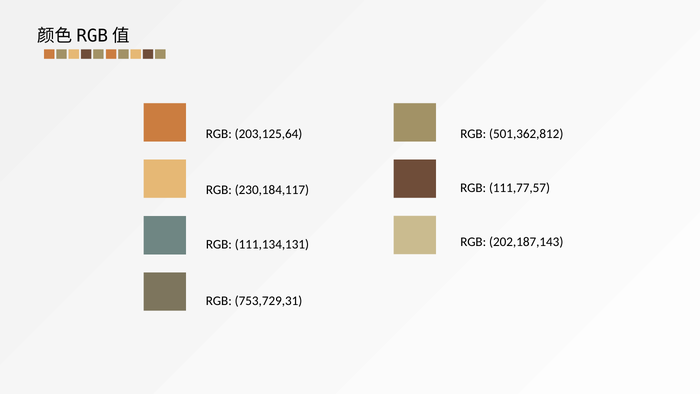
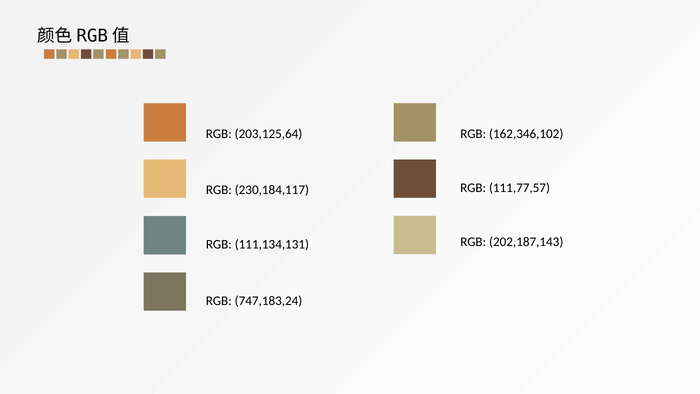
501,362,812: 501,362,812 -> 162,346,102 (526, 134)
753,729,31: 753,729,31 -> 747,183,24 (269, 301)
